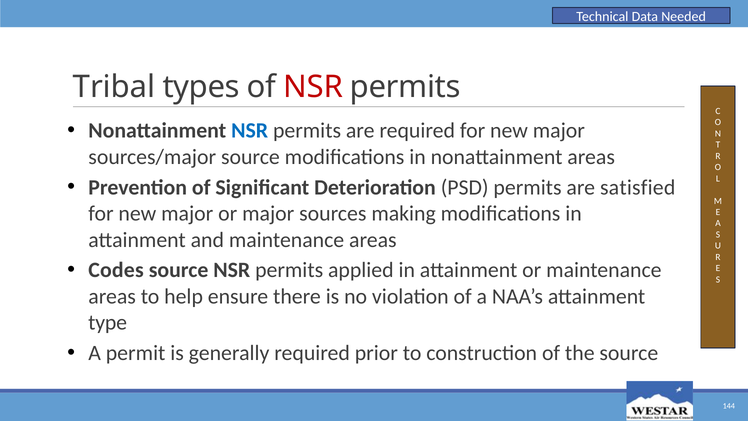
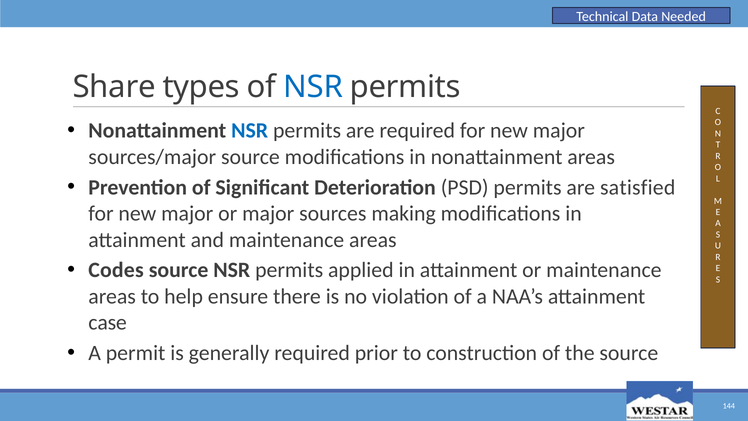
Tribal: Tribal -> Share (114, 87)
NSR colour: red -> blue (313, 87)
type: type -> case (108, 323)
